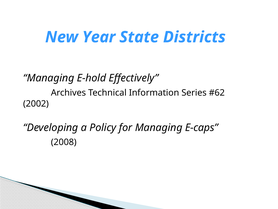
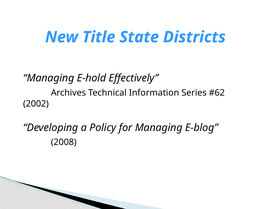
Year: Year -> Title (99, 37)
E-caps: E-caps -> E-blog (202, 127)
